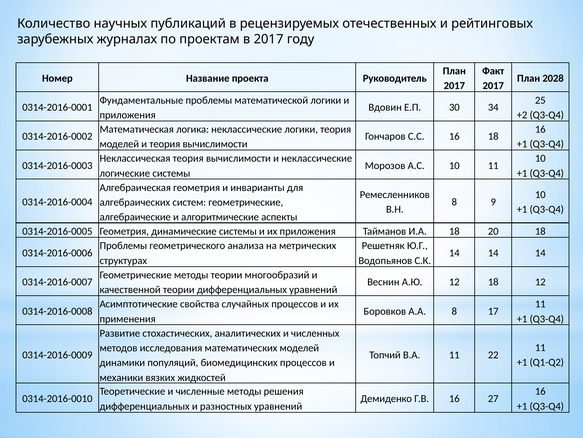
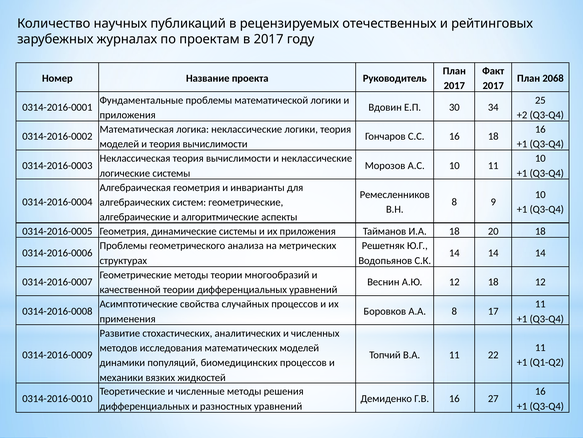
2028: 2028 -> 2068 (553, 78)
